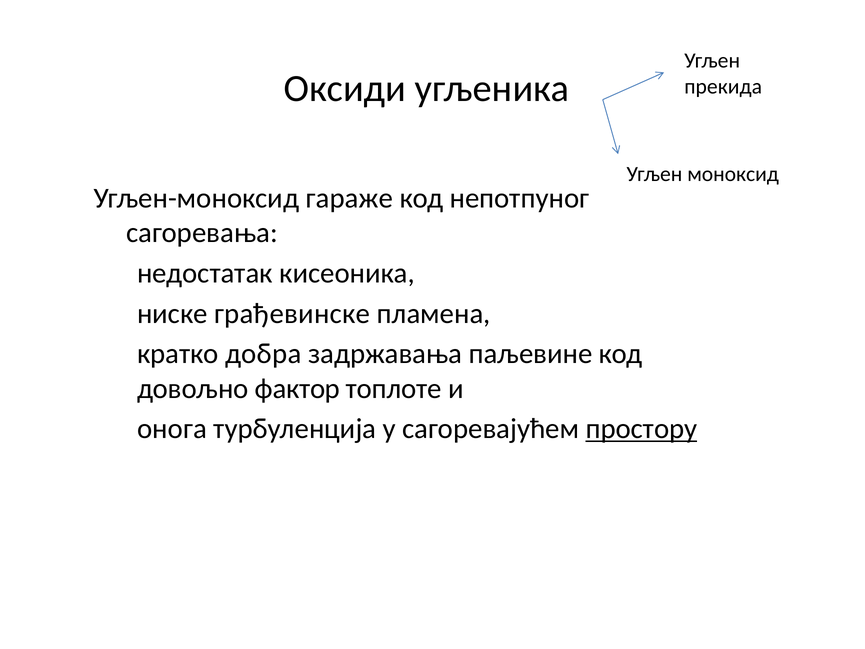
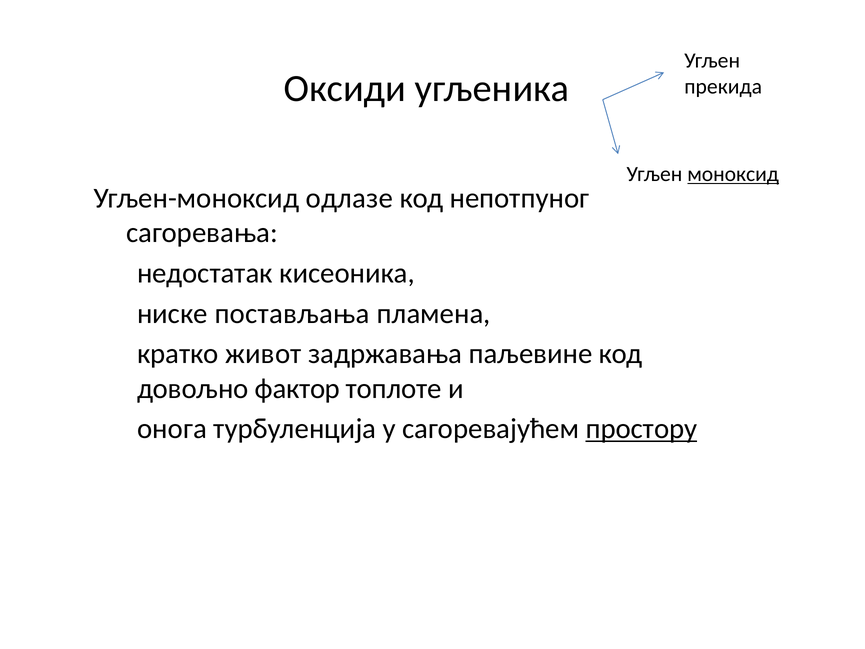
моноксид underline: none -> present (733, 174)
гараже: гараже -> одлазе (349, 198)
грађевинске: грађевинске -> постављања (292, 313)
добра: добра -> живот (263, 354)
